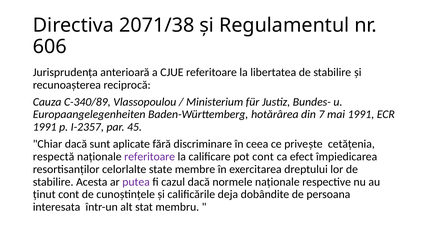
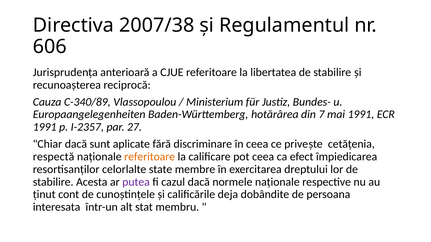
2071/38: 2071/38 -> 2007/38 (157, 26)
45: 45 -> 27 (135, 127)
referitoare colour: purple -> orange (150, 157)
pot cont: cont -> ceea (263, 157)
